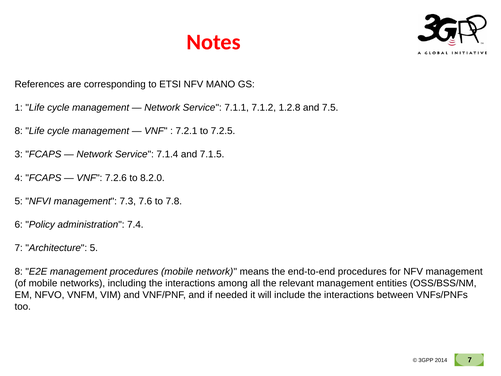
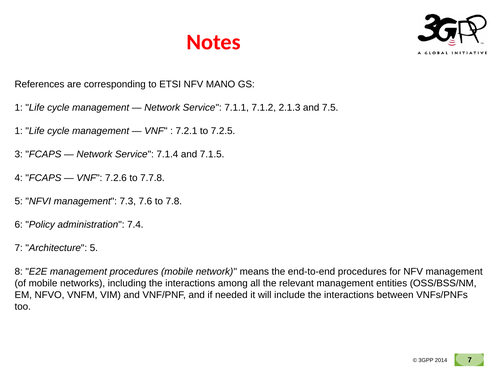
1.2.8: 1.2.8 -> 2.1.3 (290, 108)
8: 8 -> 1 (19, 131)
8.2.0: 8.2.0 -> 7.7.8 (152, 178)
